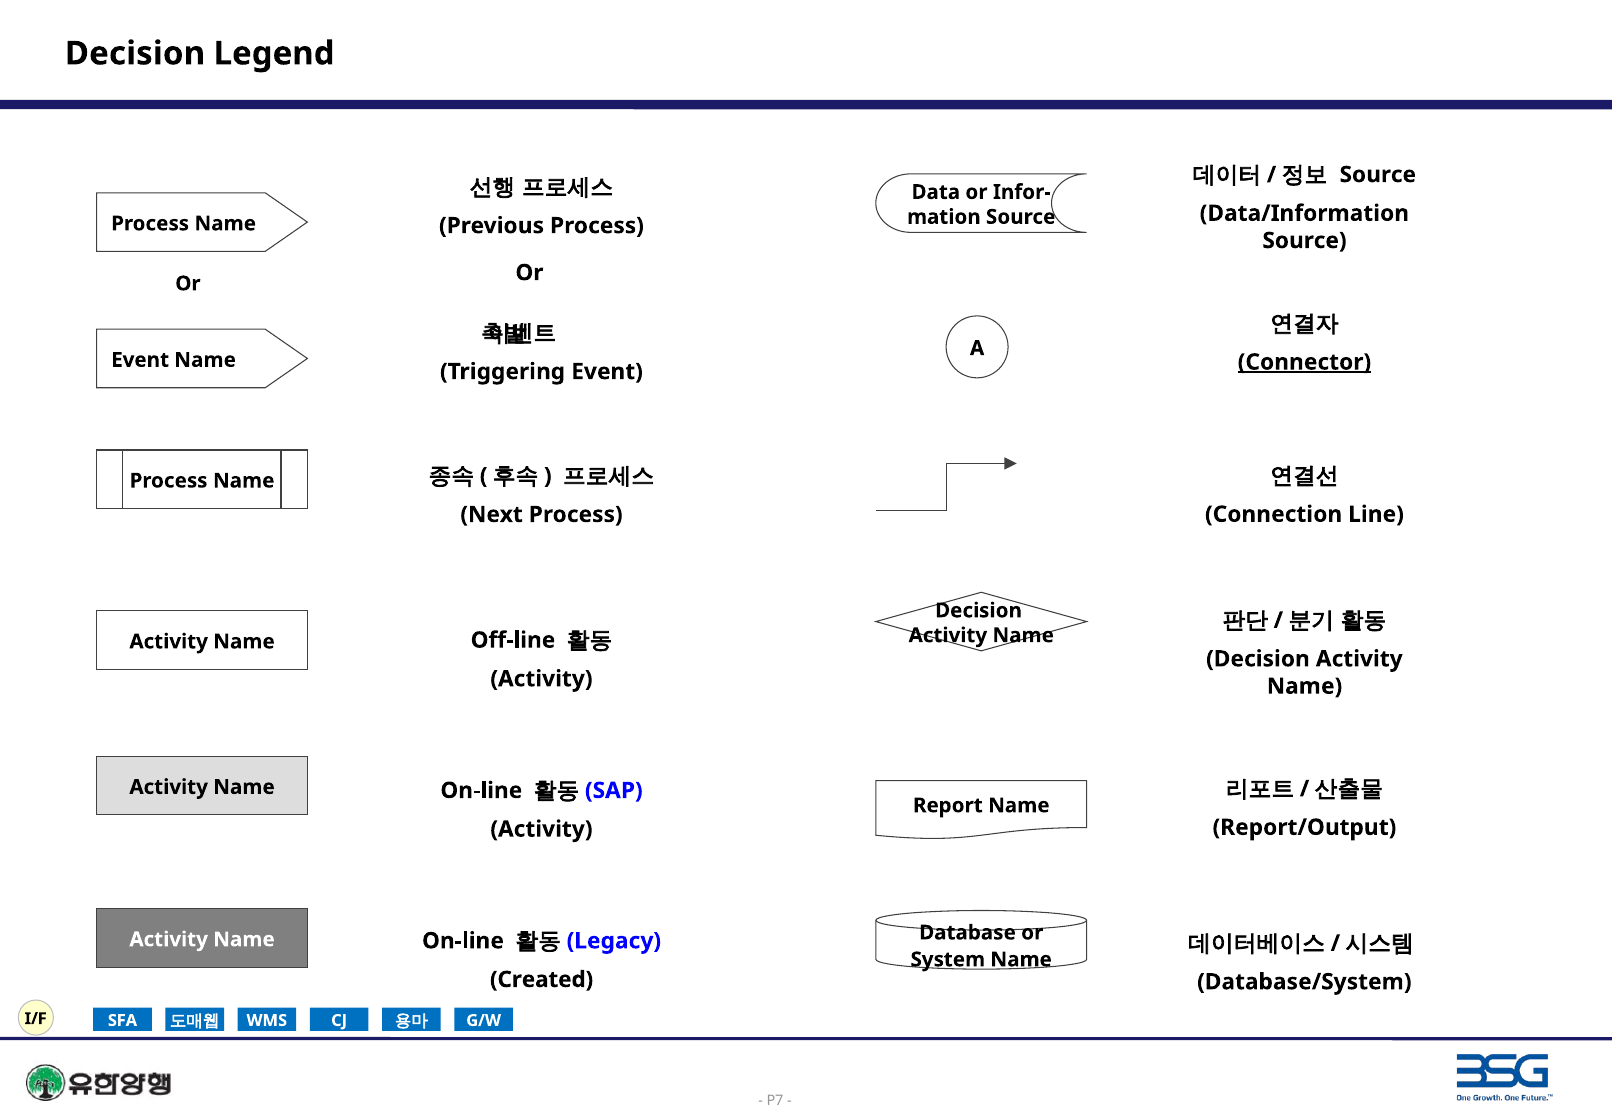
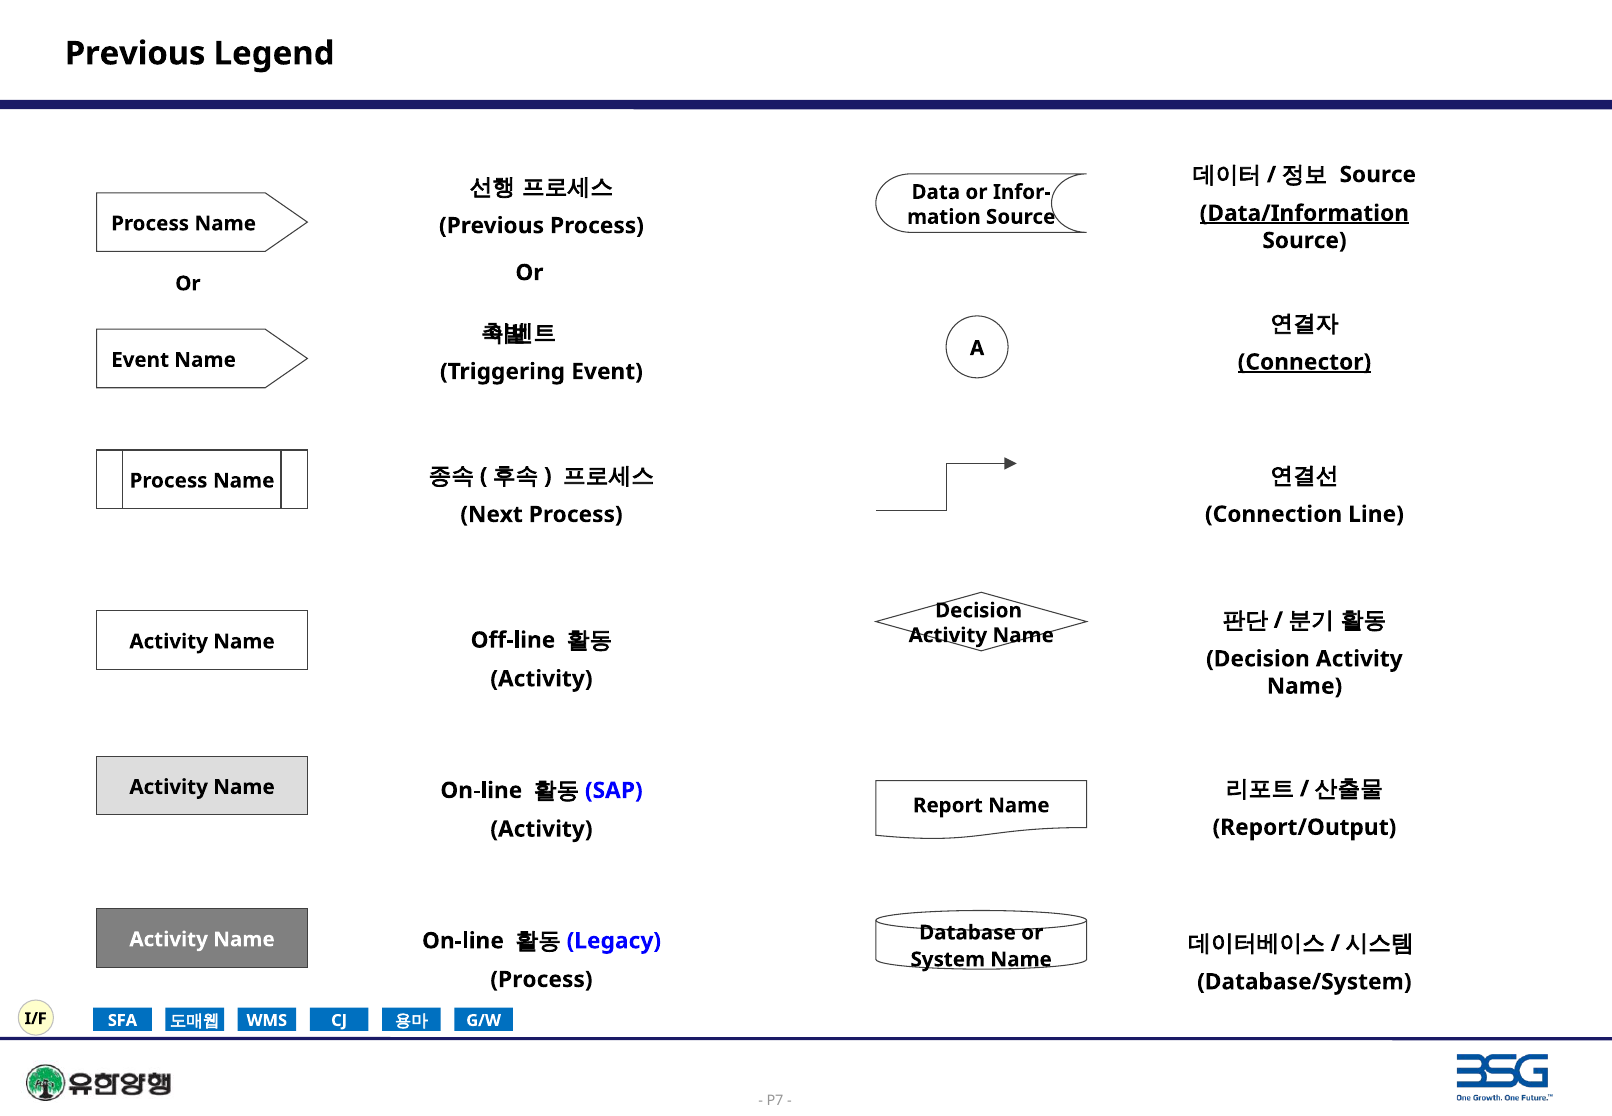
Decision: Decision -> Previous (135, 54)
Data/Information underline: none -> present (1304, 213)
Created: Created -> Process (541, 980)
